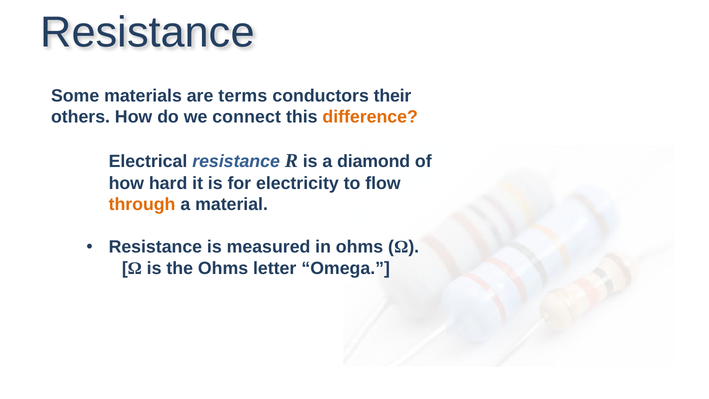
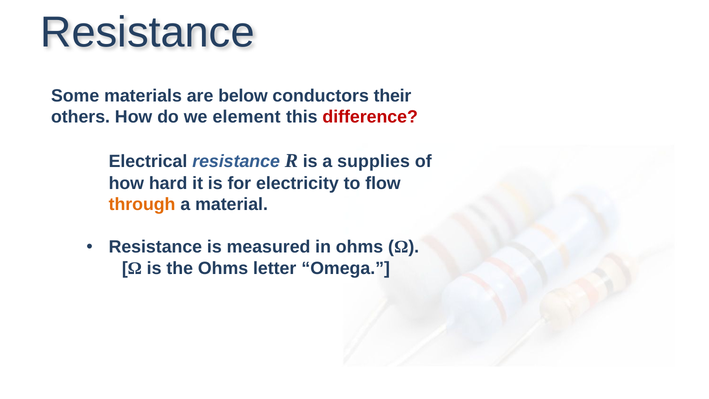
terms: terms -> below (243, 96)
connect: connect -> element (247, 117)
difference colour: orange -> red (370, 117)
diamond: diamond -> supplies (374, 162)
